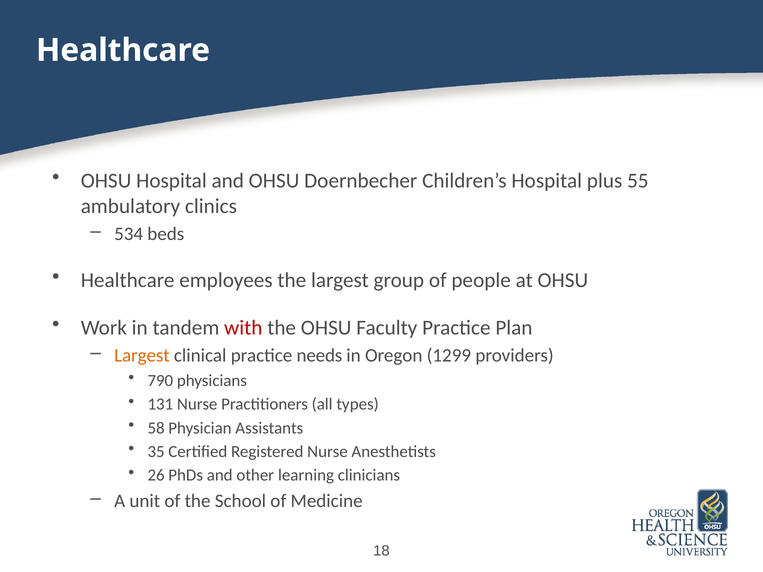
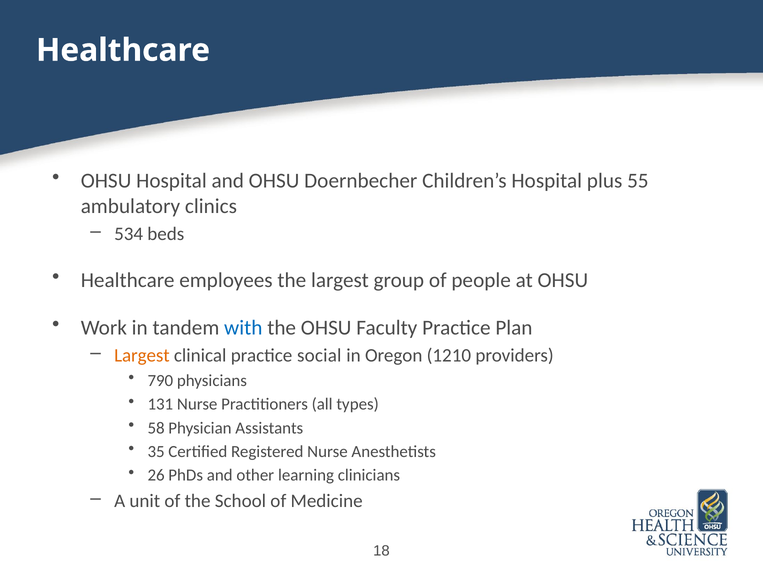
with colour: red -> blue (243, 328)
needs: needs -> social (319, 356)
1299: 1299 -> 1210 (449, 356)
